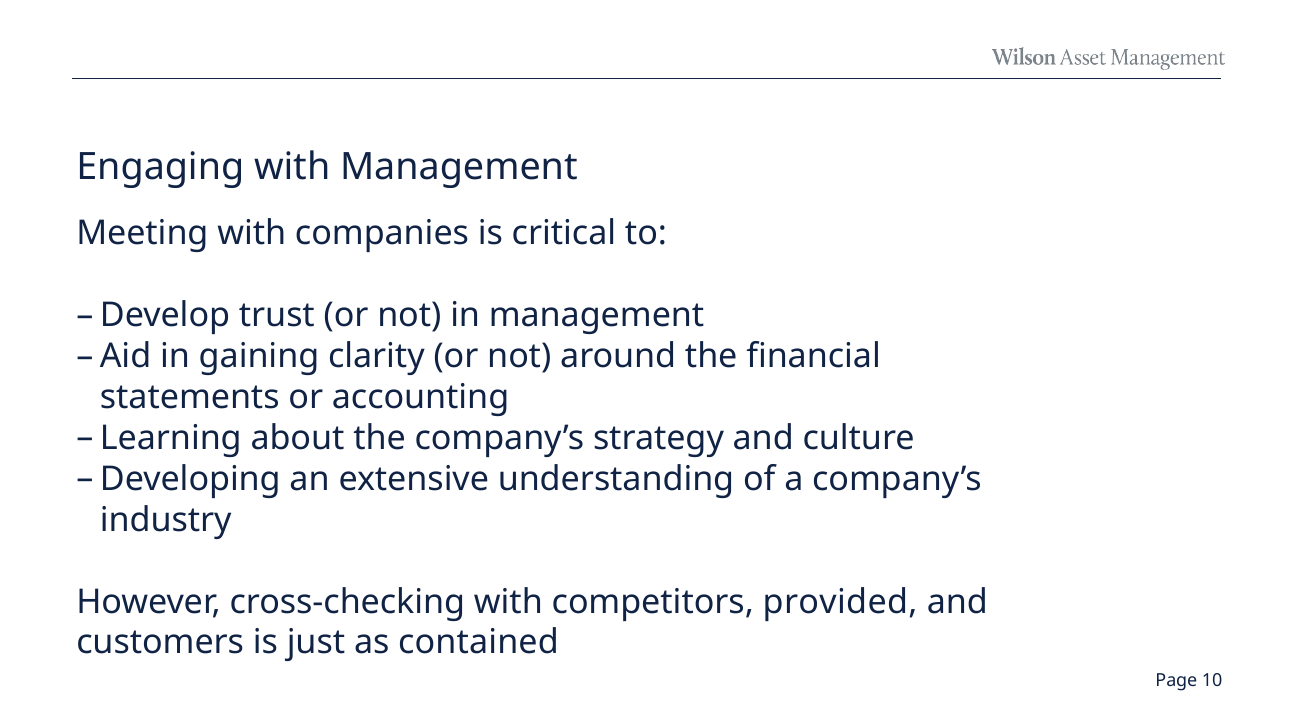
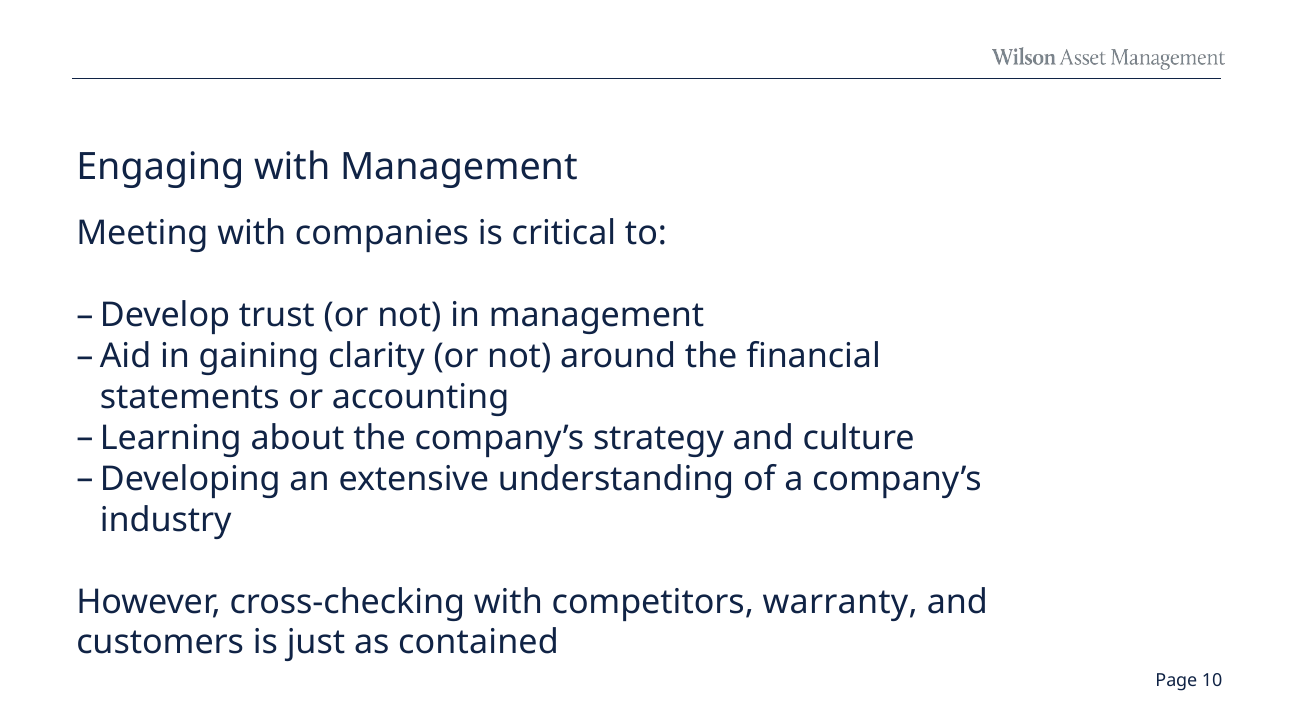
provided: provided -> warranty (840, 602)
